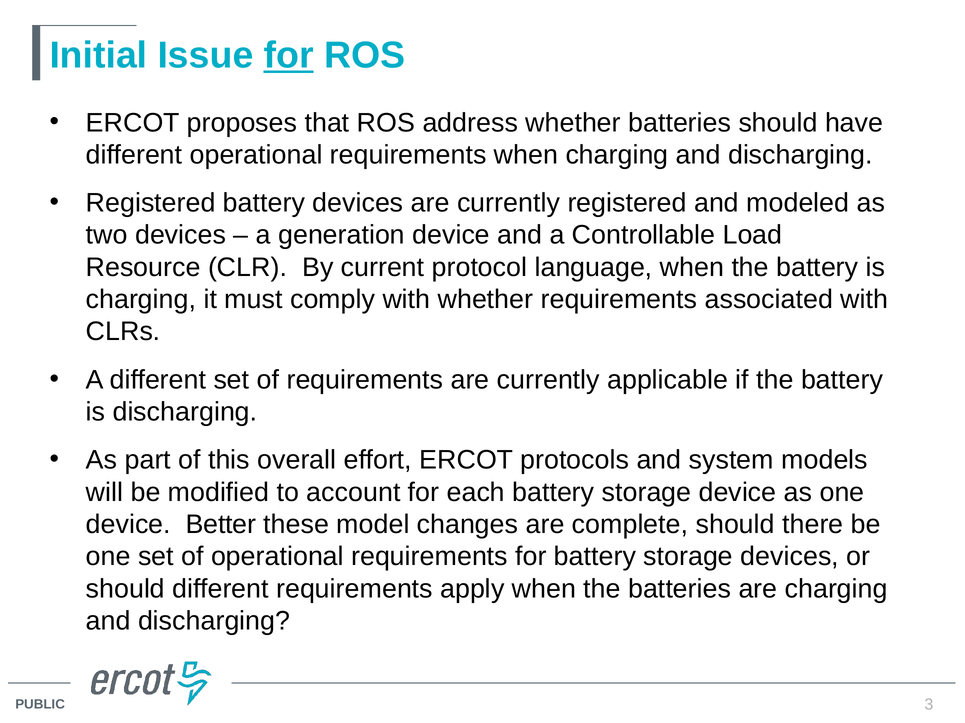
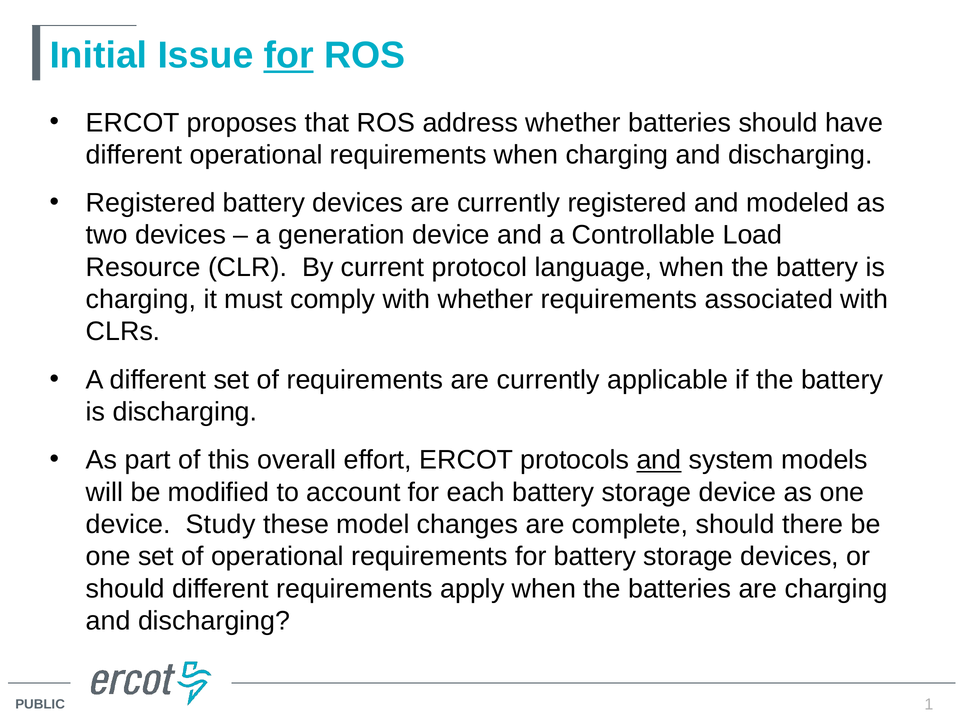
and underline: none -> present (659, 461)
Better: Better -> Study (221, 525)
3: 3 -> 1 (929, 705)
